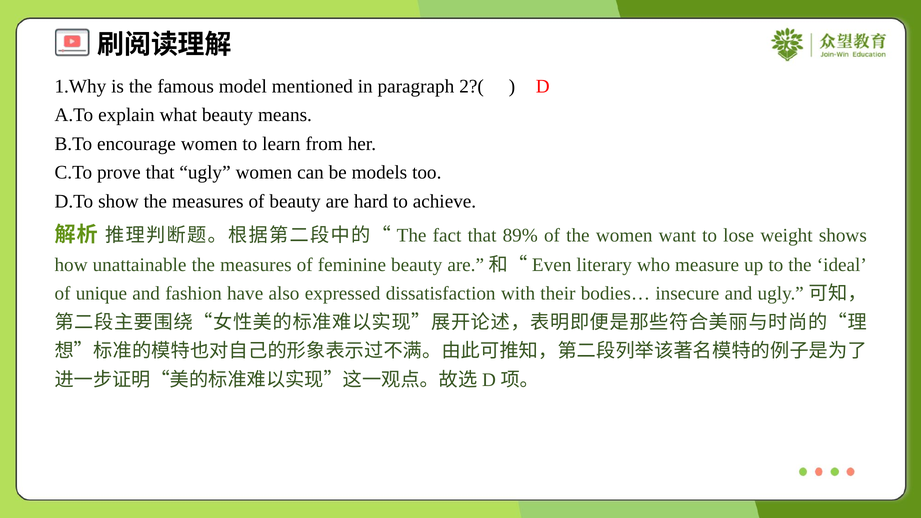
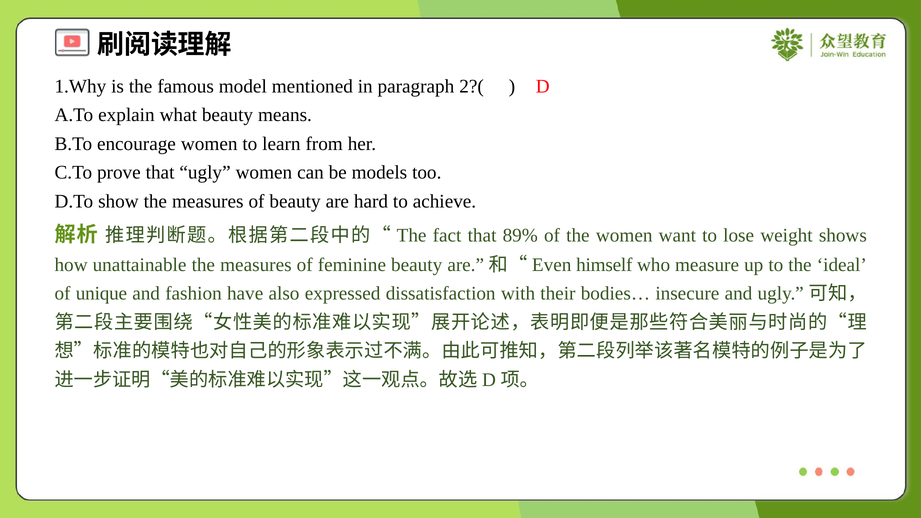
literary: literary -> himself (604, 265)
